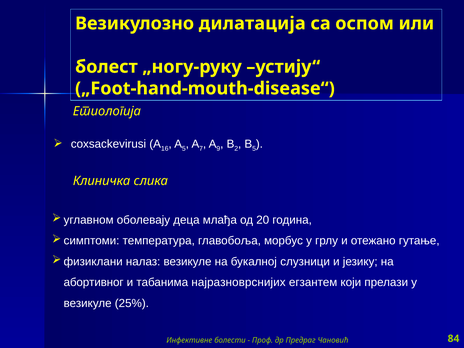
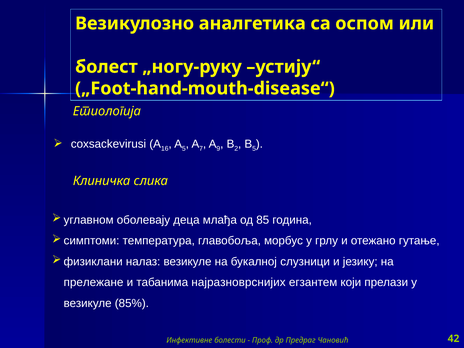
дилатација: дилатација -> аналгетика (252, 23)
20: 20 -> 85 (263, 220)
абортивног: абортивног -> прележане (94, 282)
25%: 25% -> 85% (132, 303)
84: 84 -> 42 (454, 339)
